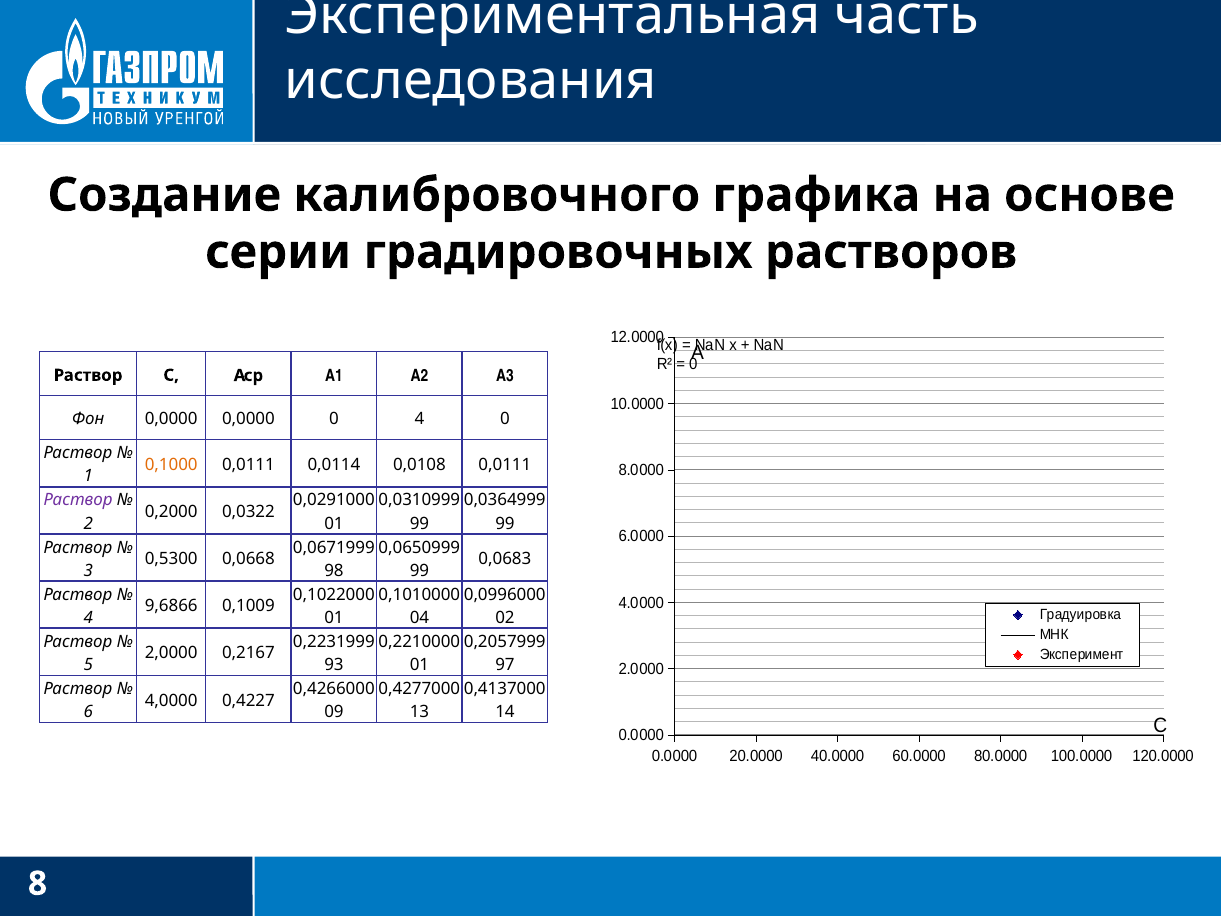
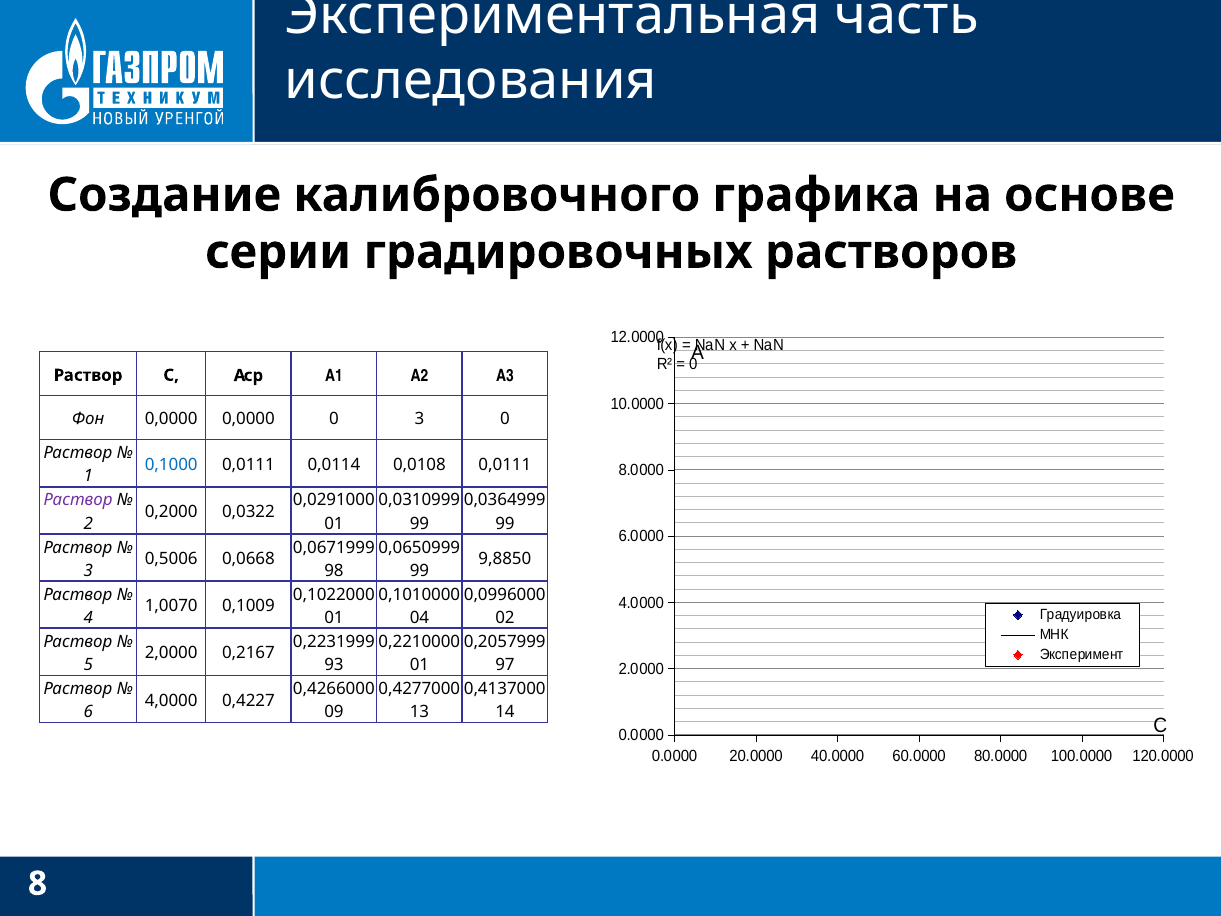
0 4: 4 -> 3 (419, 419)
0,1000 colour: orange -> blue (171, 465)
0,5300: 0,5300 -> 0,5006 (171, 559)
0,0683: 0,0683 -> 9,8850 (505, 559)
9,6866: 9,6866 -> 1,0070 (171, 606)
